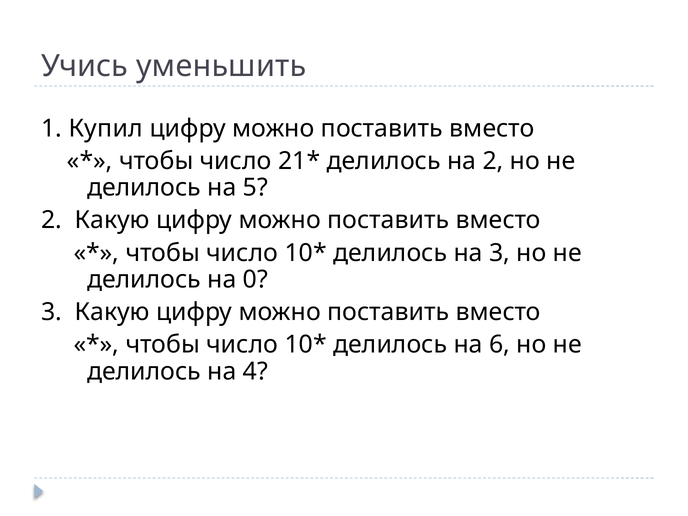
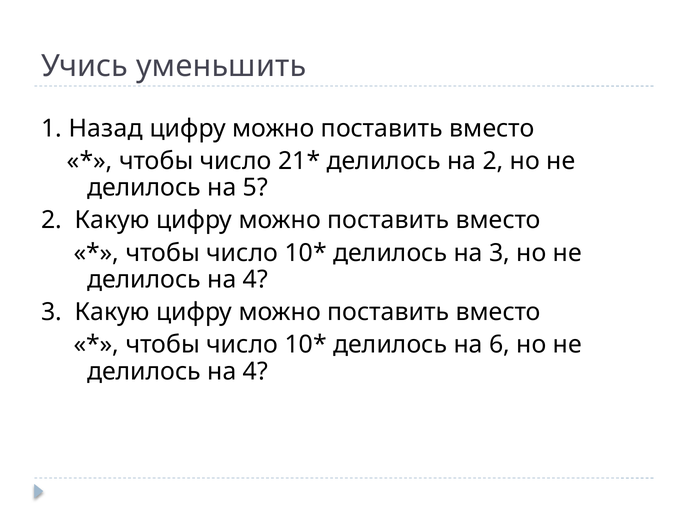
Купил: Купил -> Назад (106, 128)
0: 0 -> 4 (255, 280)
